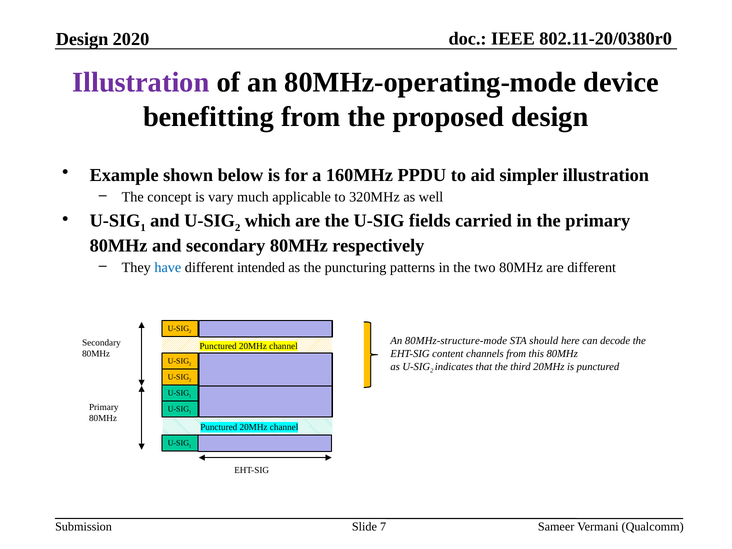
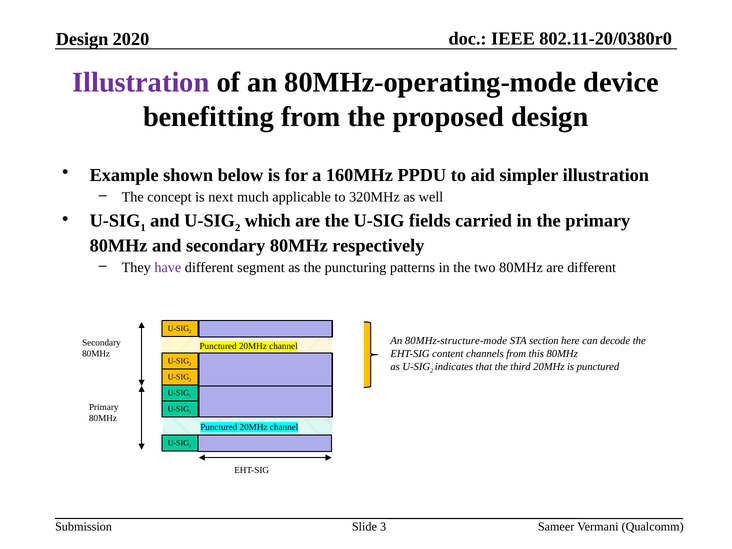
vary: vary -> next (221, 197)
have colour: blue -> purple (168, 268)
intended: intended -> segment (261, 268)
should: should -> section (544, 341)
7: 7 -> 3 (383, 527)
